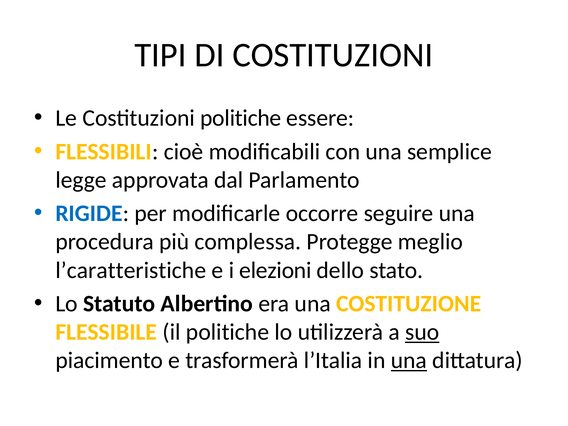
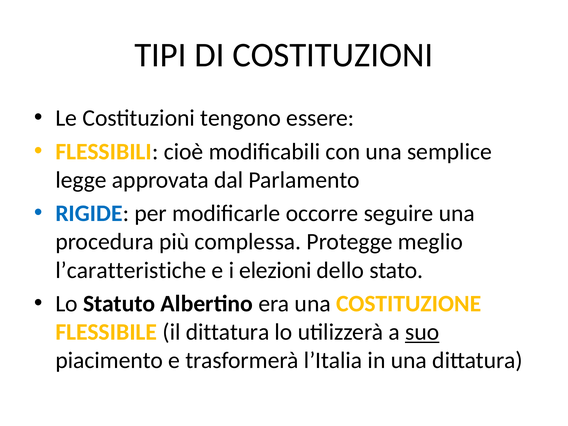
Costituzioni politiche: politiche -> tengono (241, 118)
il politiche: politiche -> dittatura (228, 332)
una underline: present -> none (409, 360)
